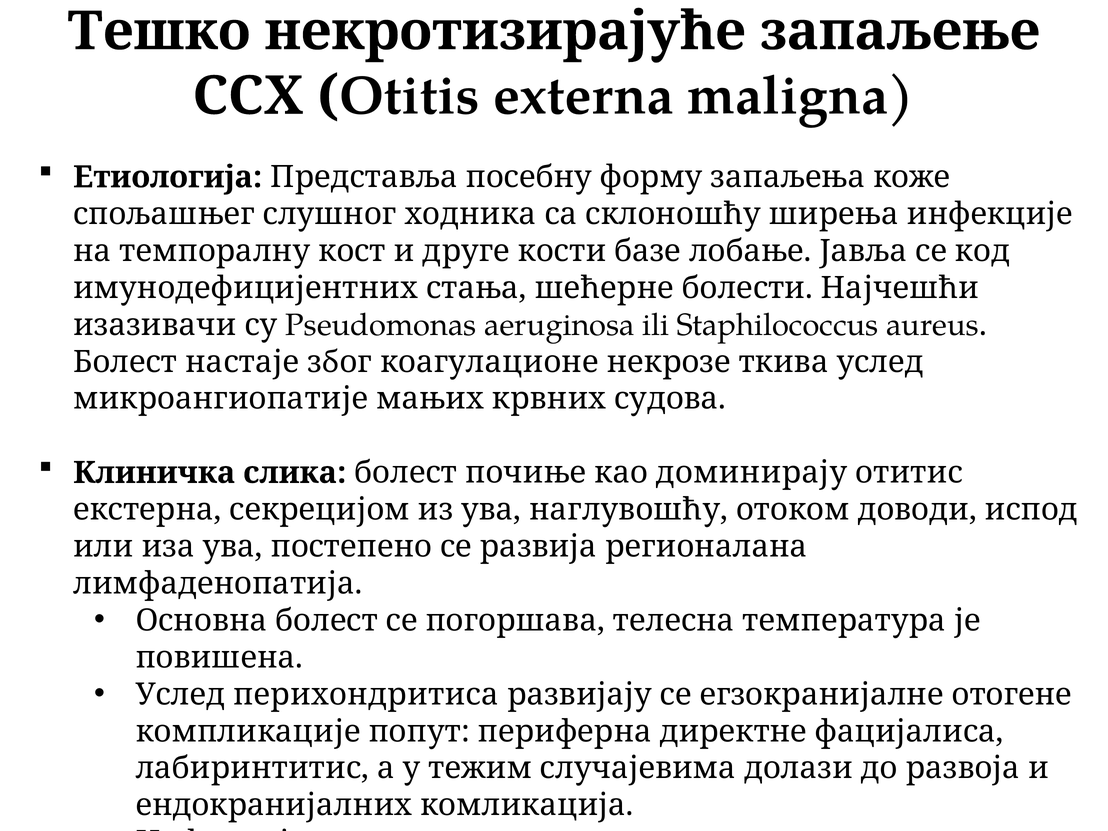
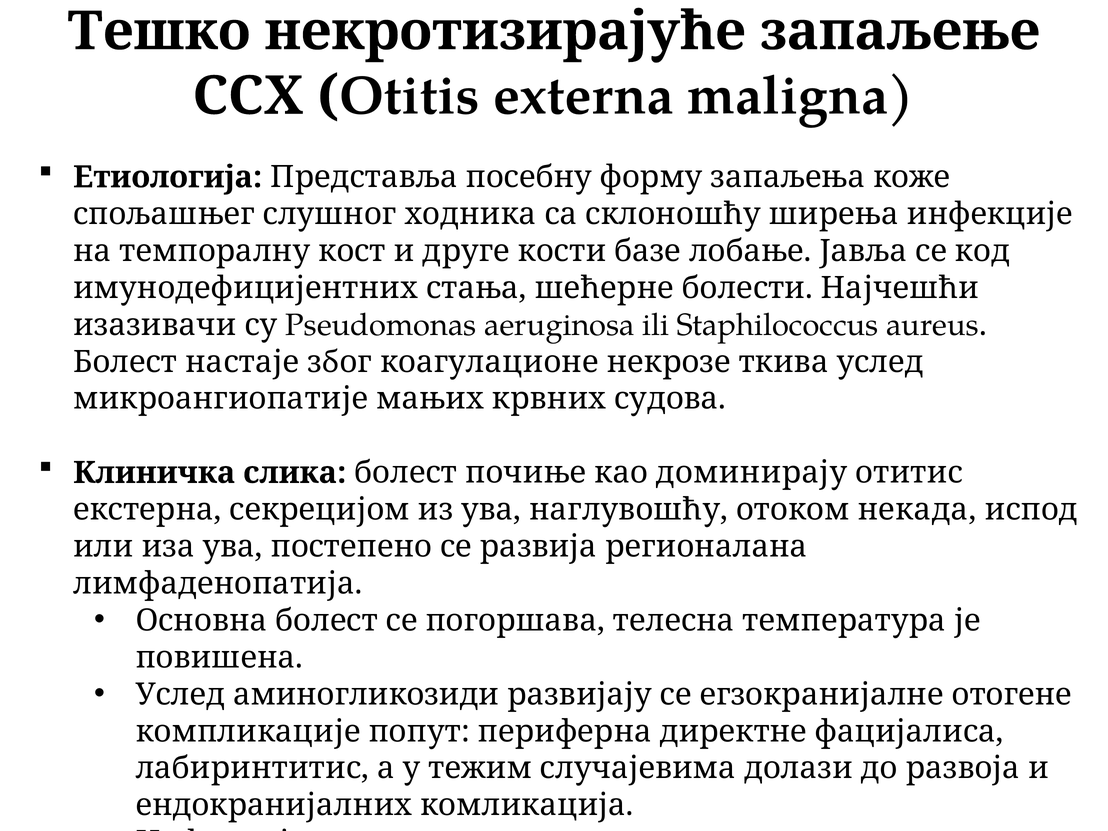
доводи: доводи -> некада (917, 510)
перихондритиса: перихондритиса -> аминогликозиди (366, 694)
